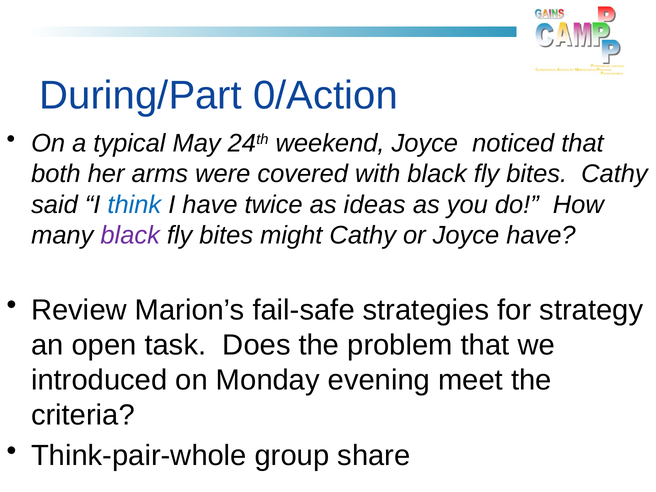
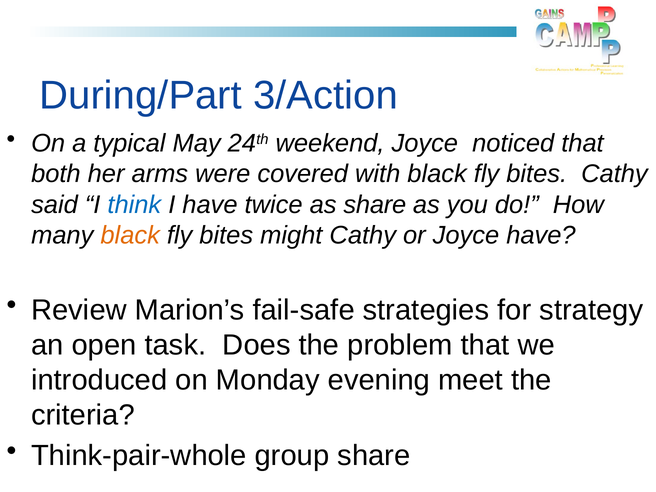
0/Action: 0/Action -> 3/Action (325, 96)
as ideas: ideas -> share (375, 205)
black colour: purple -> orange (130, 235)
